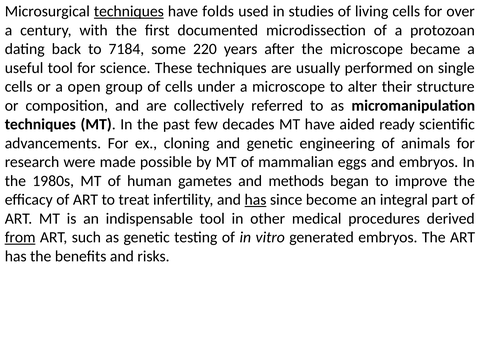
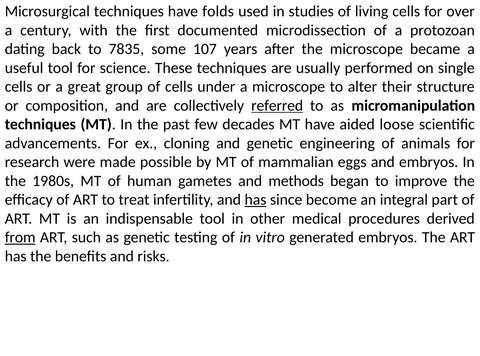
techniques underline: present -> none (129, 11)
7184: 7184 -> 7835 (126, 49)
220: 220 -> 107 (205, 49)
open: open -> great (84, 87)
referred underline: none -> present (277, 105)
ready: ready -> loose (397, 124)
